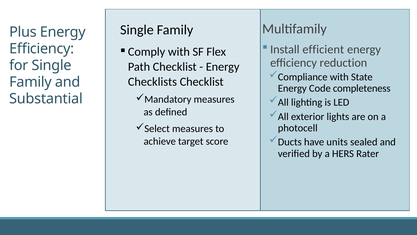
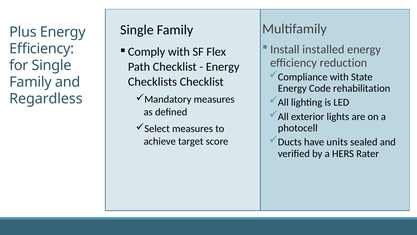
efficient: efficient -> installed (323, 49)
completeness: completeness -> rehabilitation (362, 88)
Substantial: Substantial -> Regardless (46, 99)
